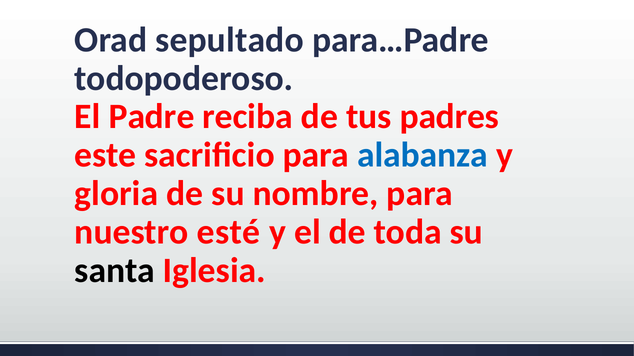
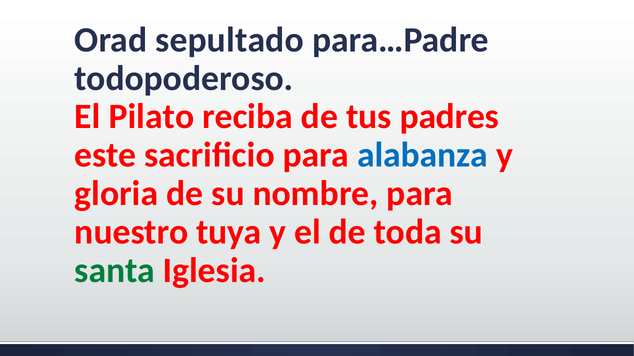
Padre: Padre -> Pilato (151, 117)
esté: esté -> tuya (229, 232)
santa colour: black -> green (115, 271)
